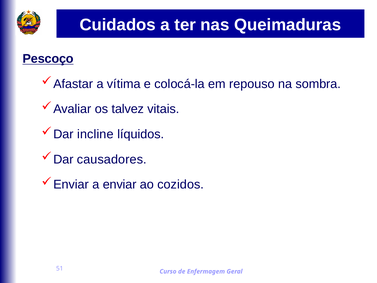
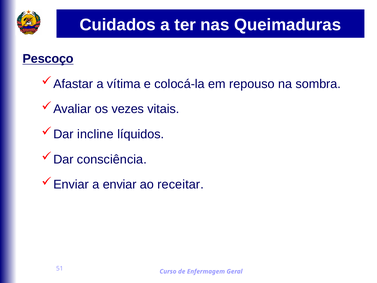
talvez: talvez -> vezes (128, 109)
causadores: causadores -> consciência (112, 159)
cozidos: cozidos -> receitar (181, 184)
